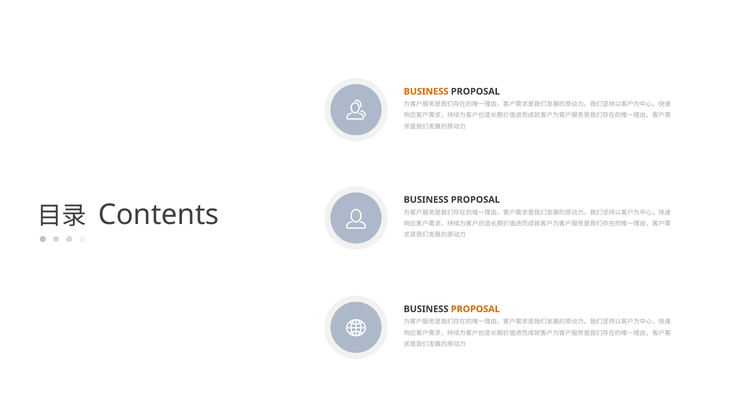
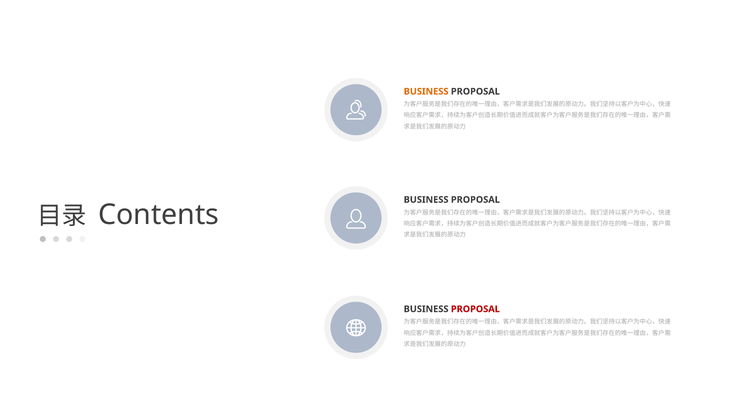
PROPOSAL colour: orange -> red (475, 309)
